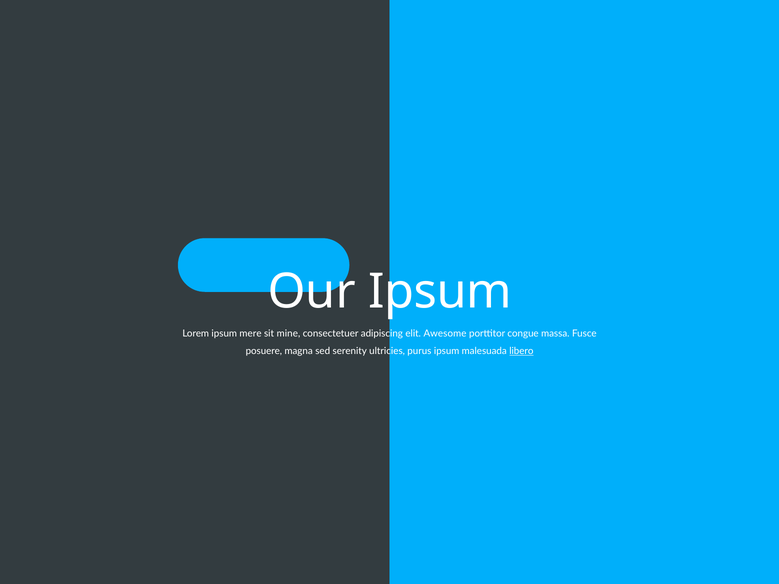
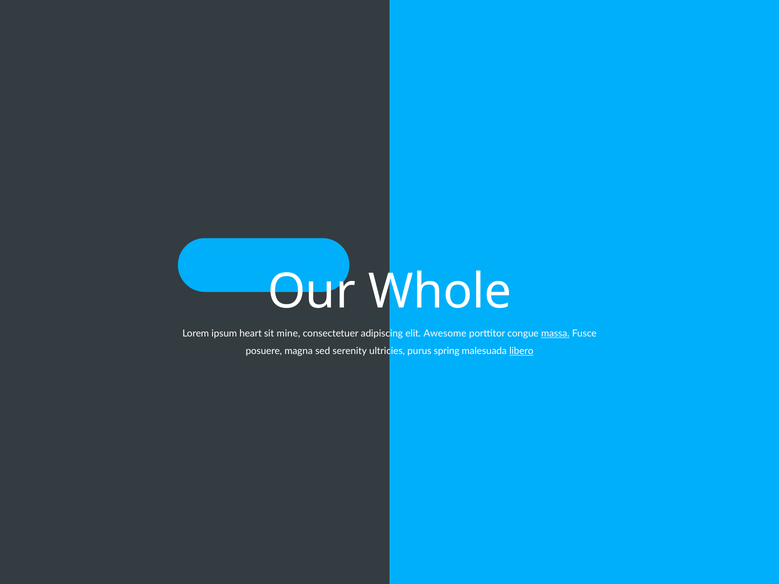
Our Ipsum: Ipsum -> Whole (440, 292)
mere: mere -> heart (251, 334)
massa underline: none -> present (555, 334)
purus ipsum: ipsum -> spring (447, 351)
